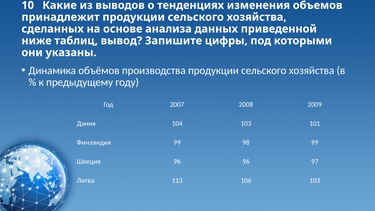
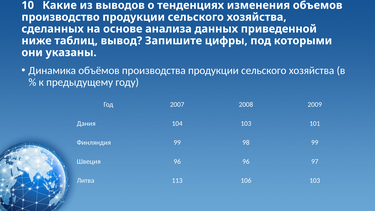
принадлежит: принадлежит -> производство (61, 17)
